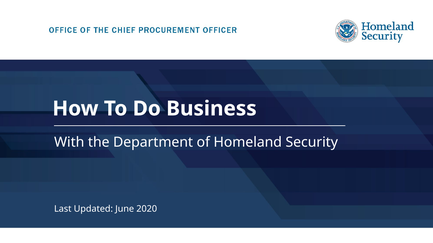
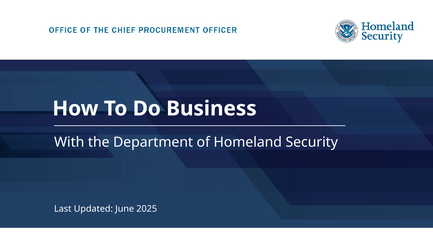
2020: 2020 -> 2025 (147, 209)
